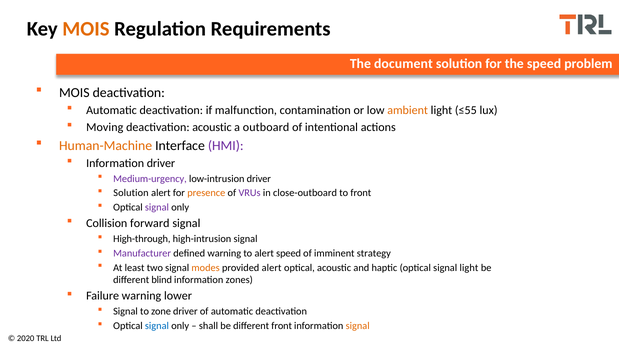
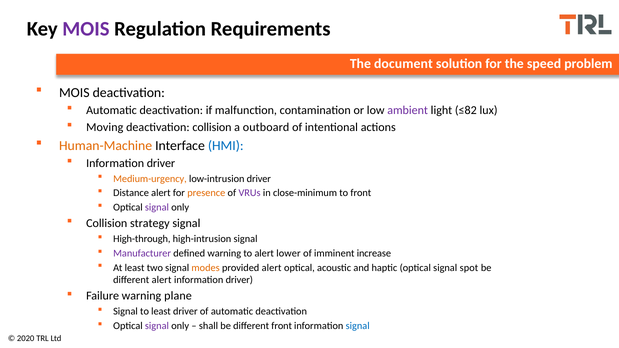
MOIS colour: orange -> purple (86, 29)
ambient colour: orange -> purple (408, 110)
≤55: ≤55 -> ≤82 (466, 110)
deactivation acoustic: acoustic -> collision (212, 127)
HMI colour: purple -> blue (226, 146)
Medium-urgency colour: purple -> orange (150, 179)
Solution: Solution -> Distance (131, 193)
close-outboard: close-outboard -> close-minimum (305, 193)
forward: forward -> strategy (150, 224)
alert speed: speed -> lower (288, 253)
strategy: strategy -> increase (374, 253)
signal light: light -> spot (469, 268)
different blind: blind -> alert (162, 280)
zones: zones -> driver (239, 280)
lower: lower -> plane (178, 296)
to zone: zone -> least (161, 312)
signal colour: blue -> purple (157, 326)
signal colour: orange -> blue (358, 326)
